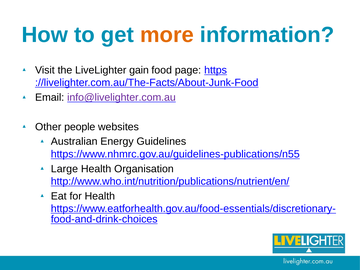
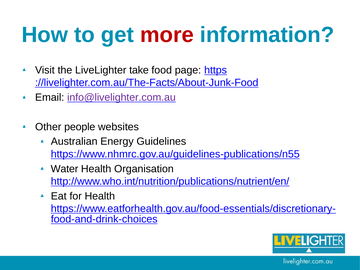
more colour: orange -> red (167, 35)
gain: gain -> take (139, 70)
Large: Large -> Water (65, 169)
